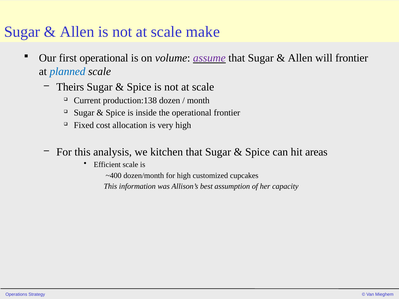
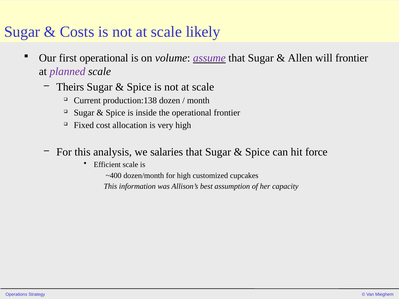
Allen: Allen -> Costs (77, 32)
make: make -> likely (203, 32)
planned colour: blue -> purple (68, 71)
kitchen: kitchen -> salaries (167, 152)
areas: areas -> force (316, 152)
